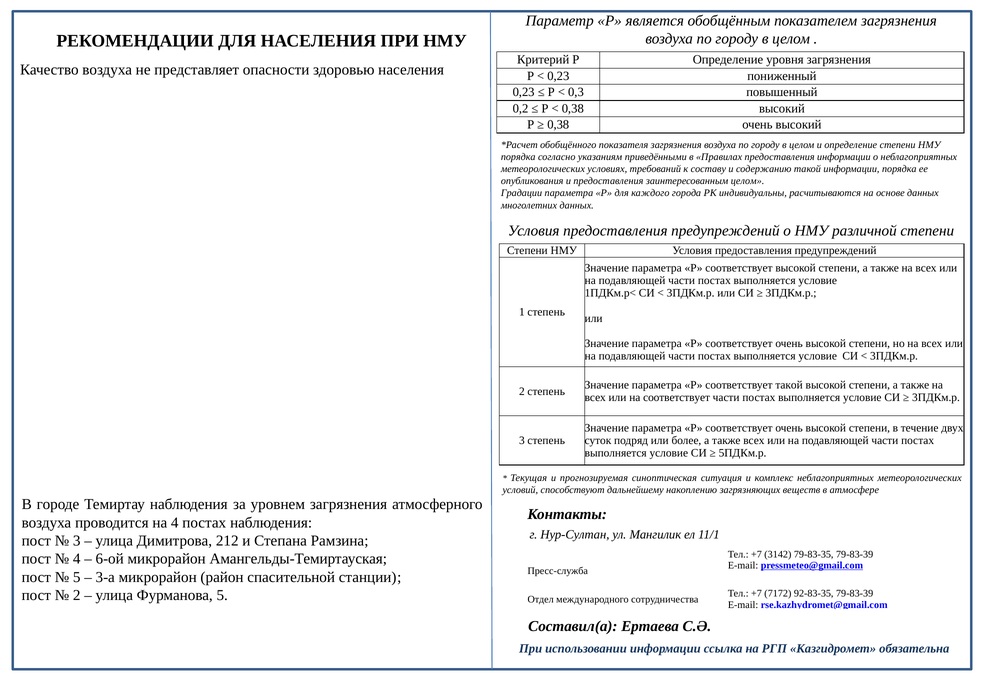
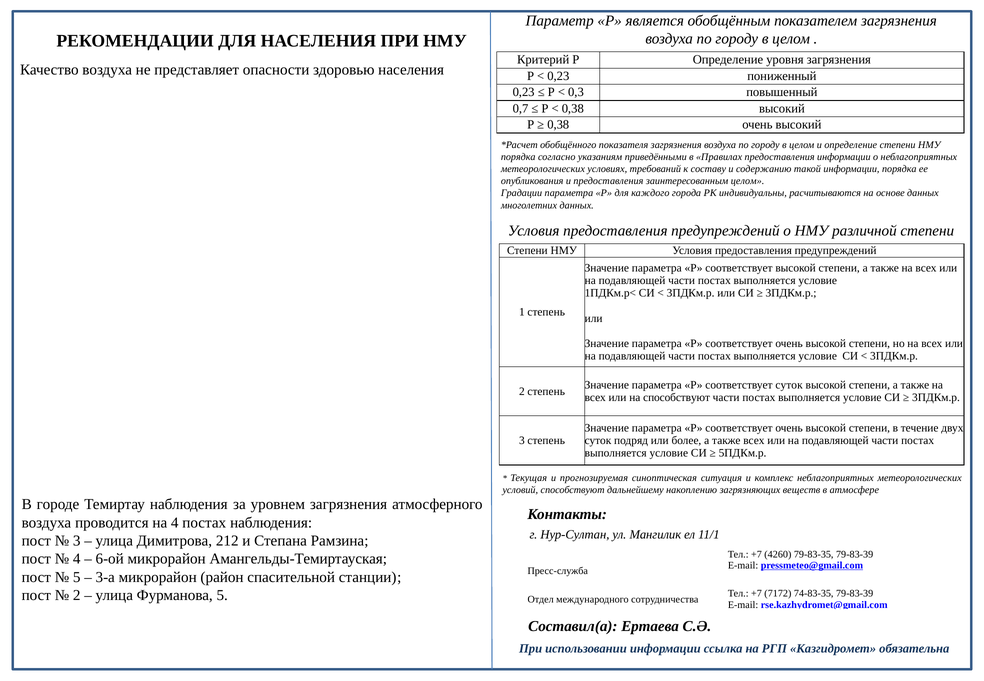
0,2: 0,2 -> 0,7 (521, 109)
соответствует такой: такой -> суток (789, 385)
на соответствует: соответствует -> способствуют (677, 398)
3142: 3142 -> 4260 (778, 554)
92-83-35: 92-83-35 -> 74-83-35 (814, 594)
